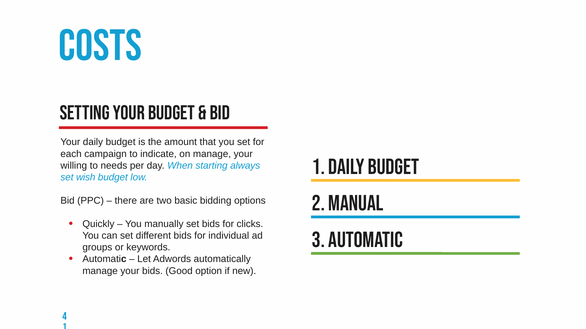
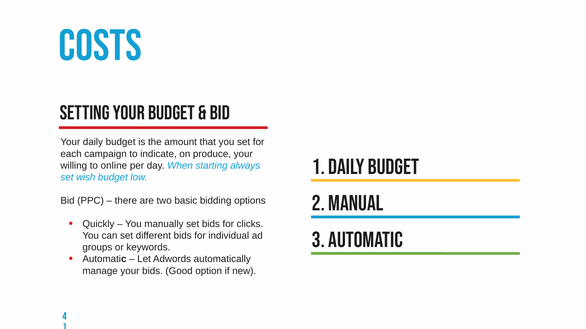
on manage: manage -> produce (212, 154)
needs: needs -> online (114, 166)
